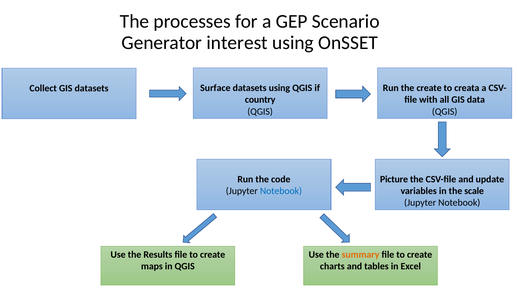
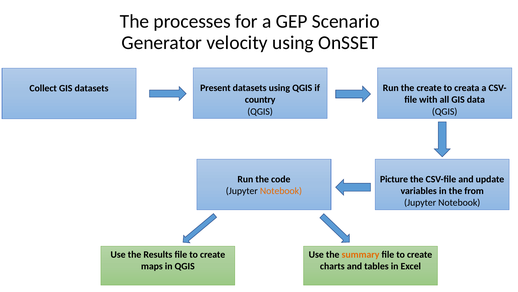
interest: interest -> velocity (237, 42)
Surface: Surface -> Present (215, 88)
Notebook colour: blue -> orange (281, 191)
scale: scale -> from (474, 191)
